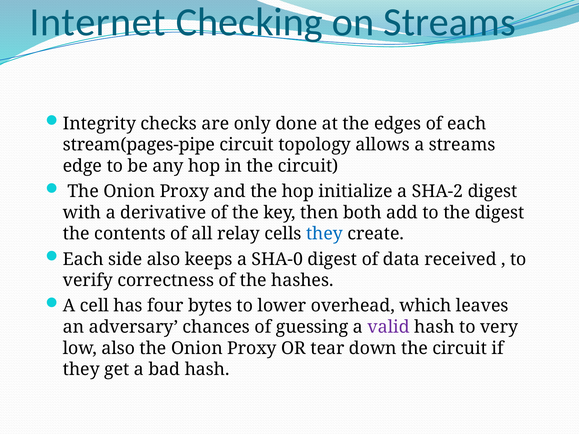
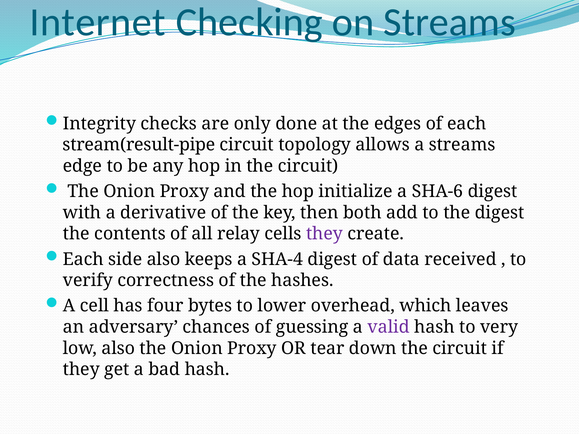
stream(pages-pipe: stream(pages-pipe -> stream(result-pipe (139, 145)
SHA-2: SHA-2 -> SHA-6 (437, 192)
they colour: blue -> purple (324, 234)
SHA-0: SHA-0 -> SHA-4 (277, 259)
